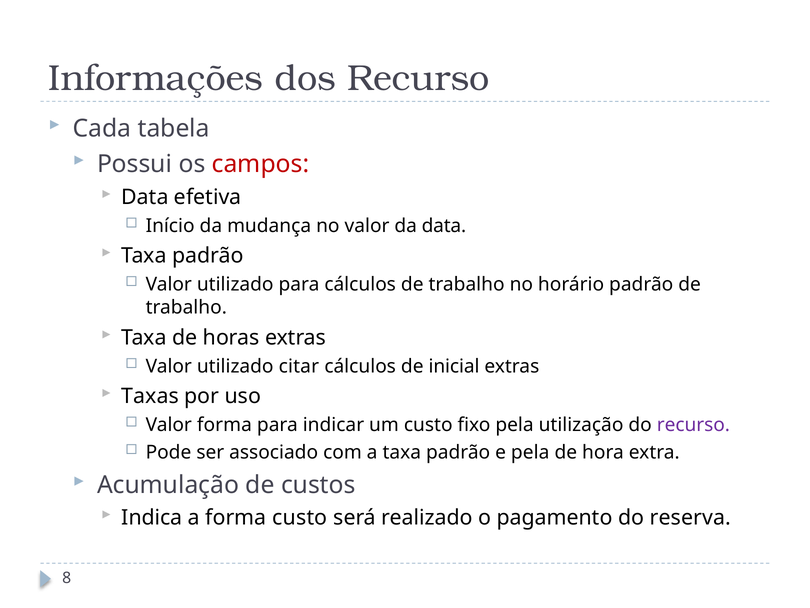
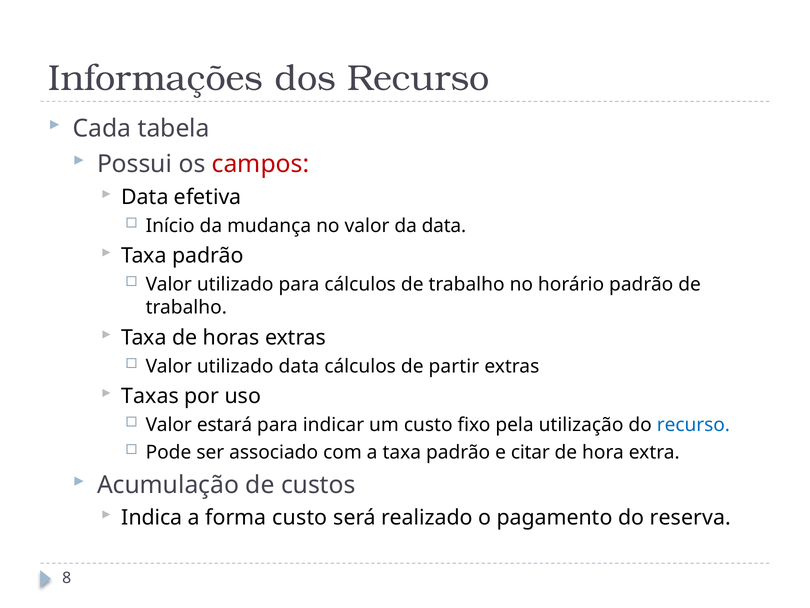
utilizado citar: citar -> data (299, 366)
inicial: inicial -> partir (454, 366)
Valor forma: forma -> estará (225, 425)
recurso colour: purple -> blue (693, 425)
e pela: pela -> citar (530, 452)
